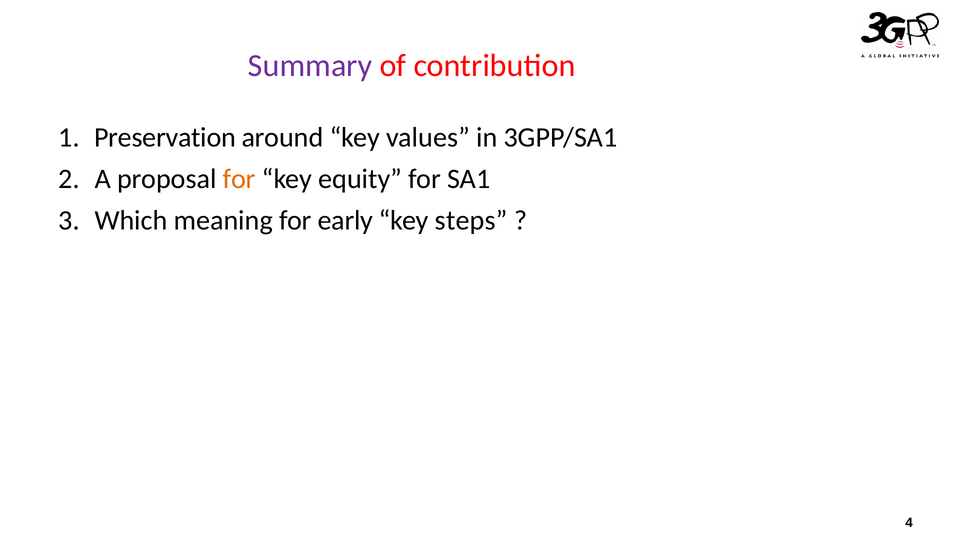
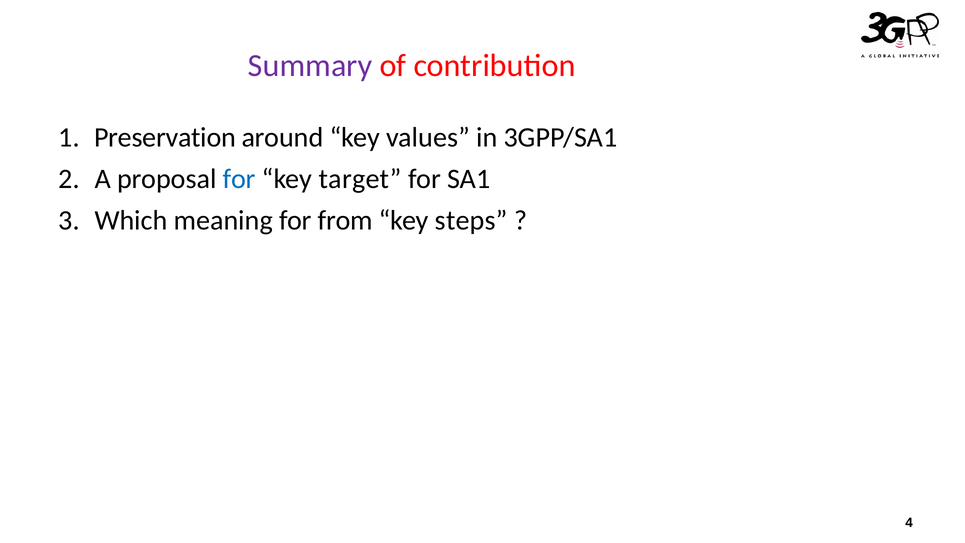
for colour: orange -> blue (239, 179)
equity: equity -> target (360, 179)
early: early -> from (345, 220)
